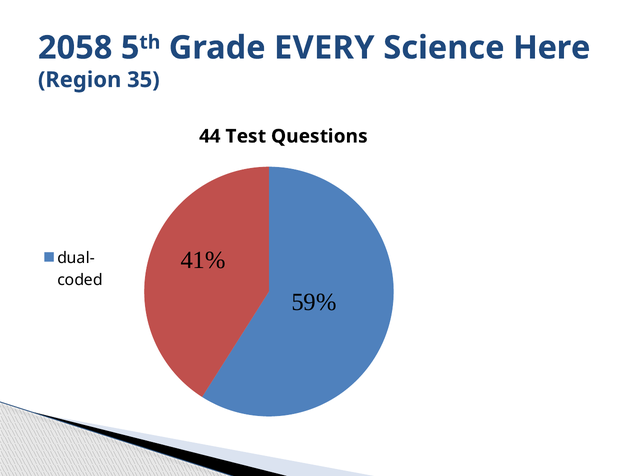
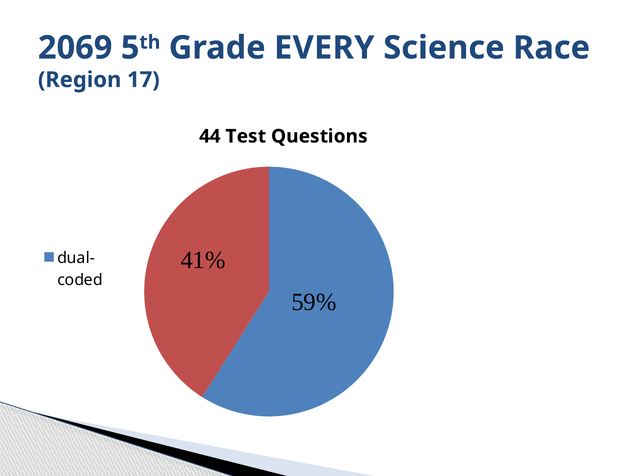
2058: 2058 -> 2069 (75, 48)
Here: Here -> Race (552, 48)
35: 35 -> 17 (143, 80)
